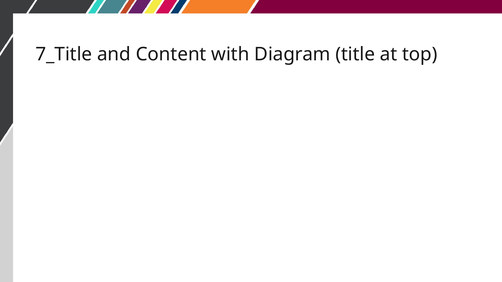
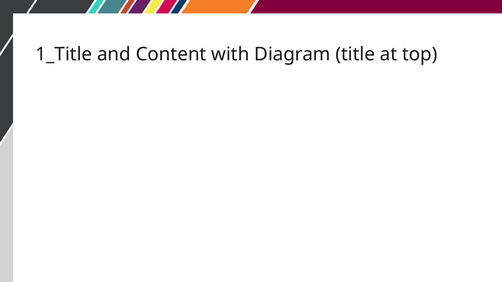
7_Title: 7_Title -> 1_Title (64, 54)
